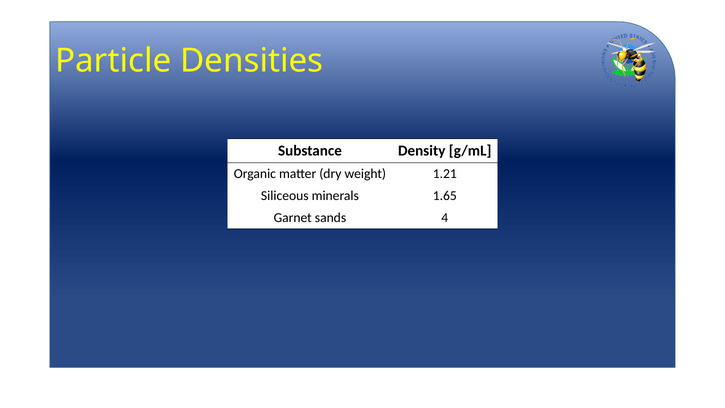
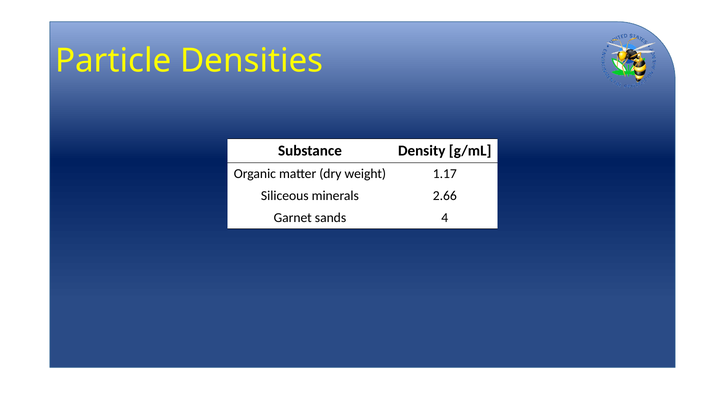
1.21: 1.21 -> 1.17 (445, 174)
1.65: 1.65 -> 2.66 (445, 196)
